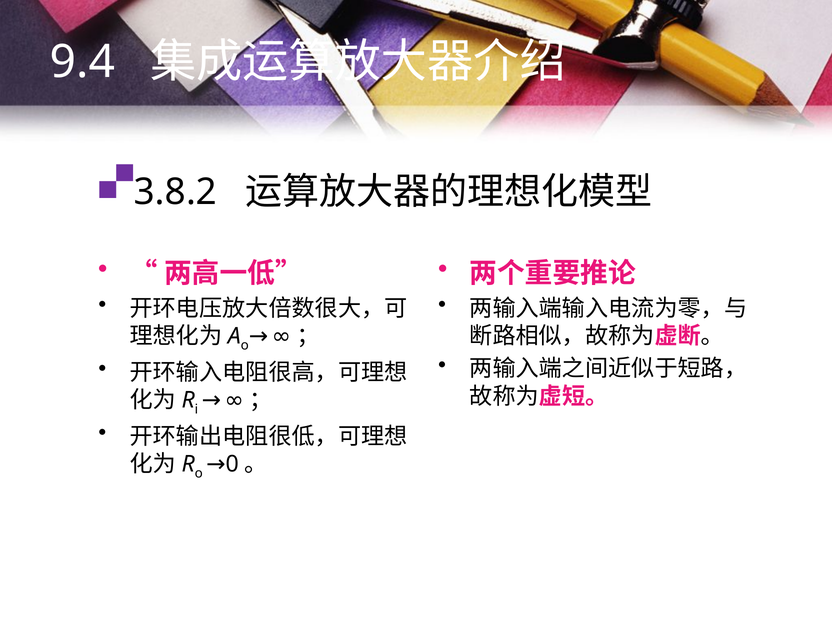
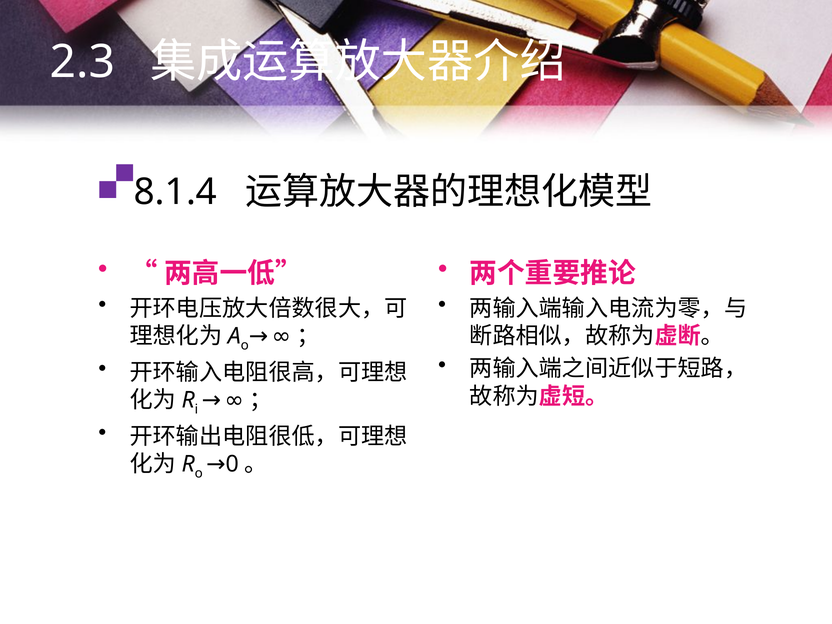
9.4: 9.4 -> 2.3 (82, 62)
3.8.2: 3.8.2 -> 8.1.4 (175, 192)
